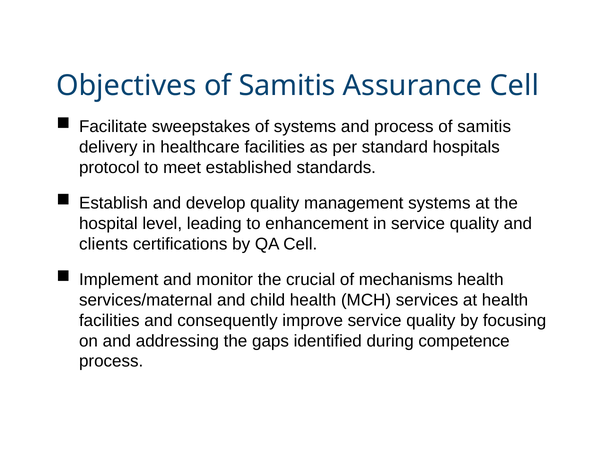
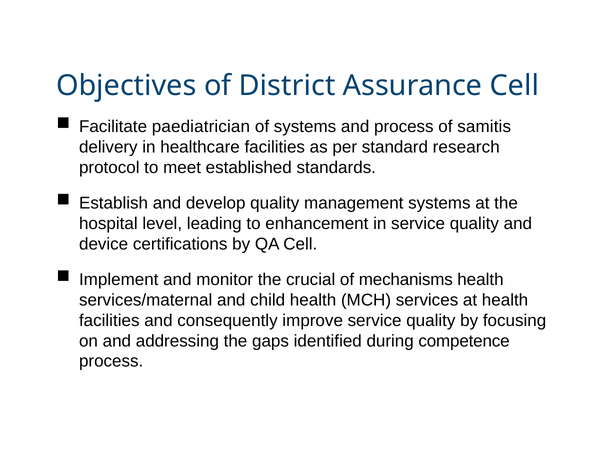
Objectives of Samitis: Samitis -> District (287, 86)
sweepstakes: sweepstakes -> paediatrician (201, 127)
hospitals: hospitals -> research (466, 147)
clients: clients -> device (104, 244)
